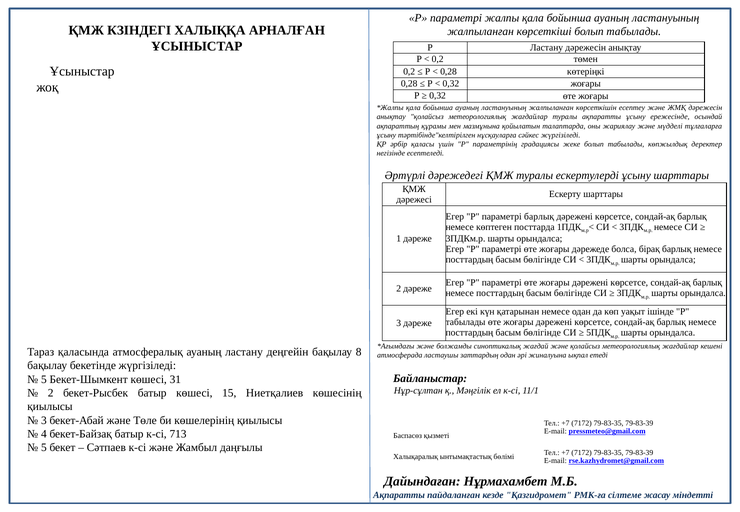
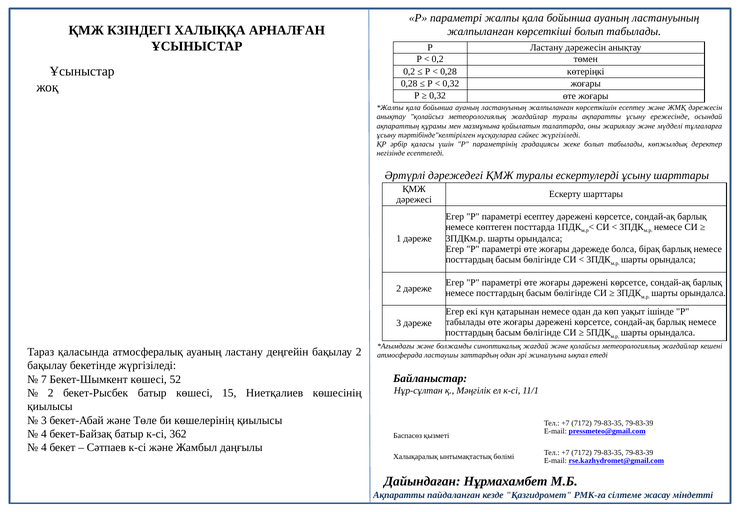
параметрі барлық: барлық -> есептеу (539, 217)
бақылау 8: 8 -> 2 (359, 352)
5: 5 -> 7 (44, 380)
31: 31 -> 52 (175, 380)
713: 713 -> 362 (178, 434)
5: 5 -> 4 (44, 448)
